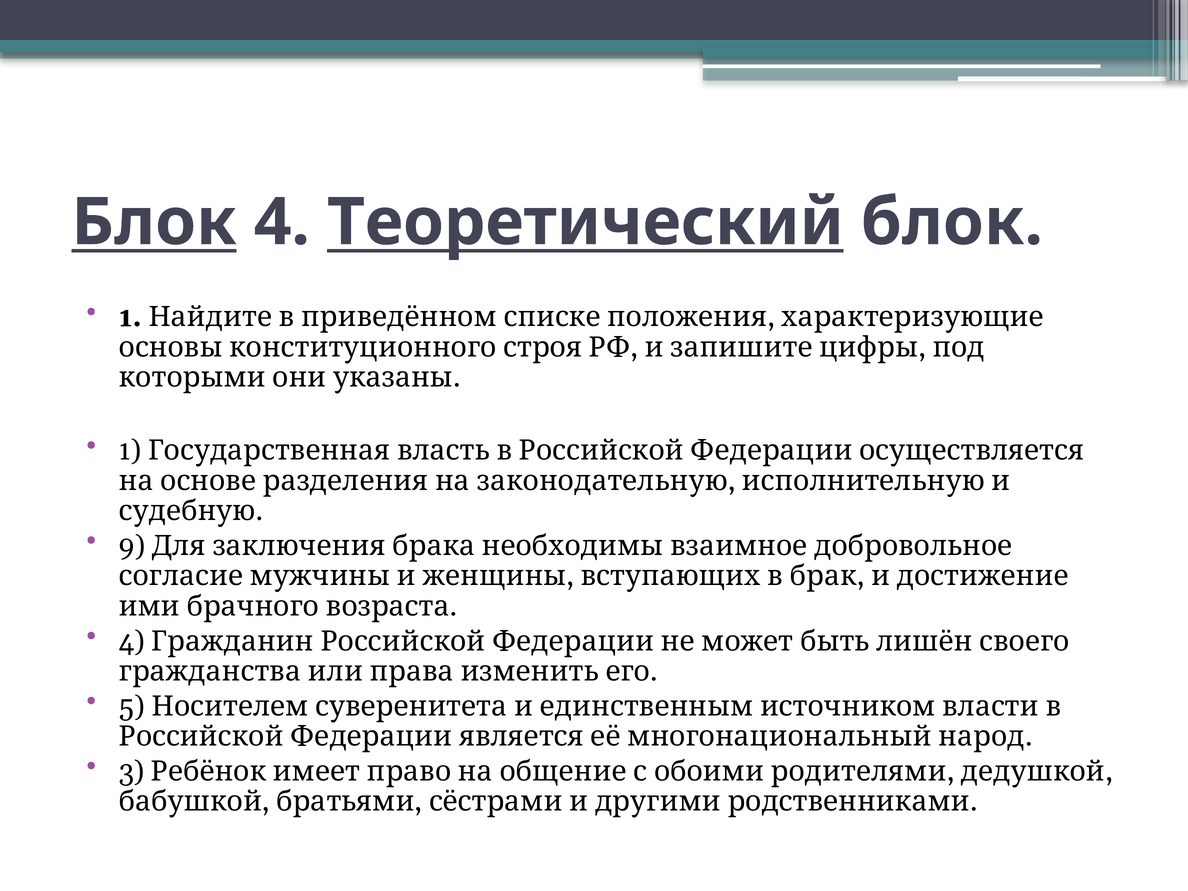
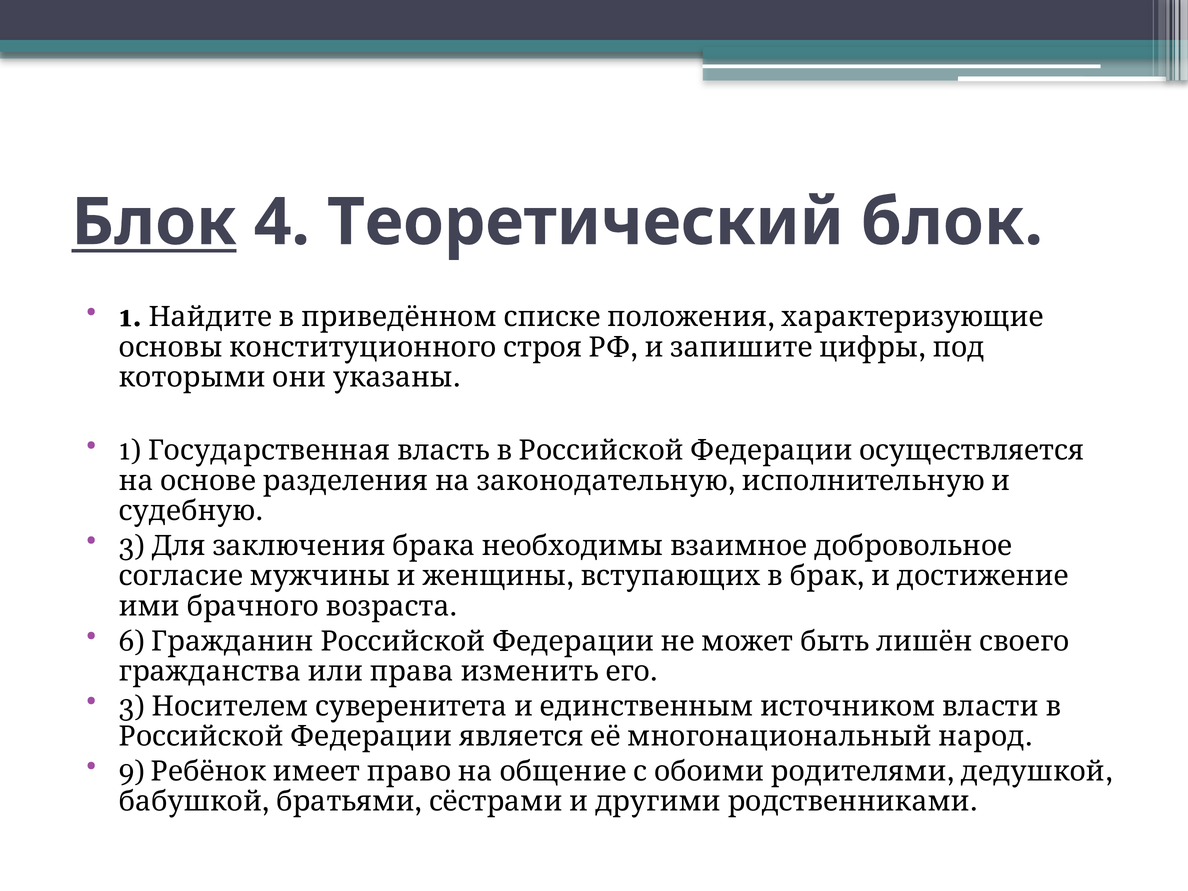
Теоретический underline: present -> none (585, 222)
9: 9 -> 3 (132, 546)
4: 4 -> 6 (132, 641)
5: 5 -> 3 (132, 706)
3: 3 -> 9 (132, 771)
